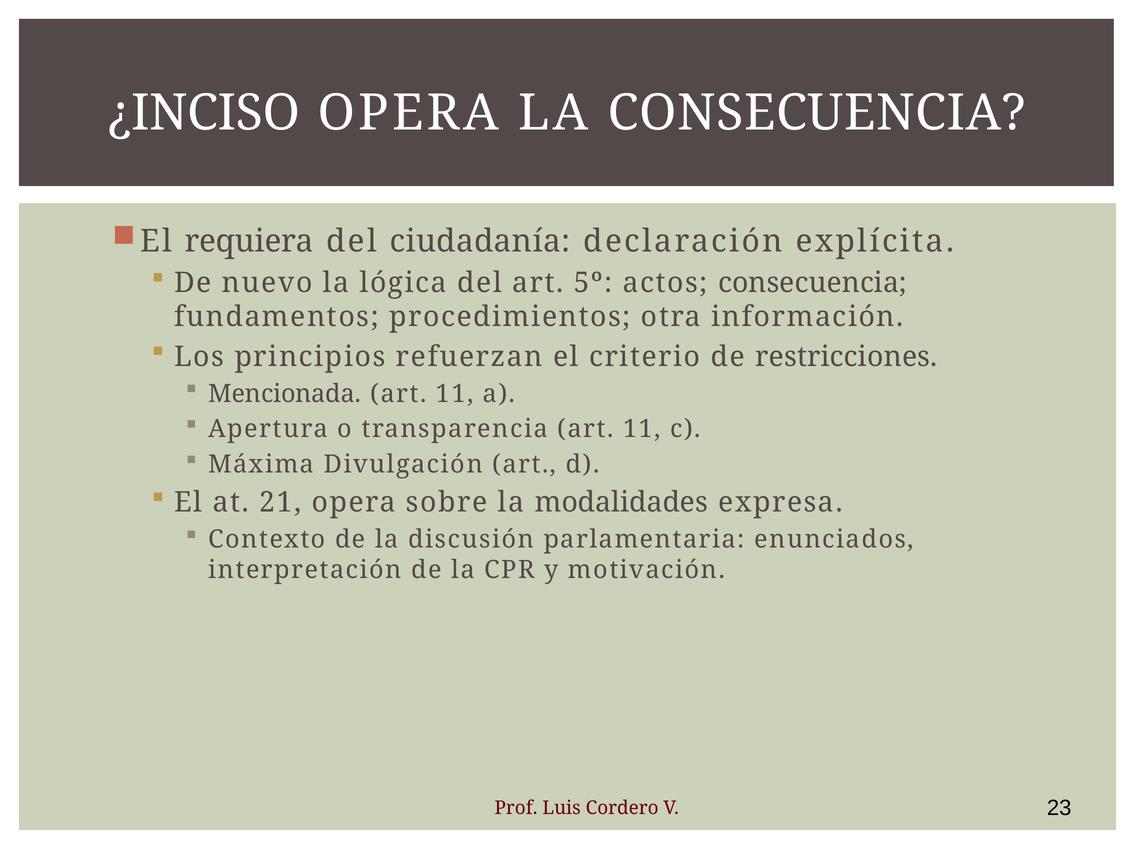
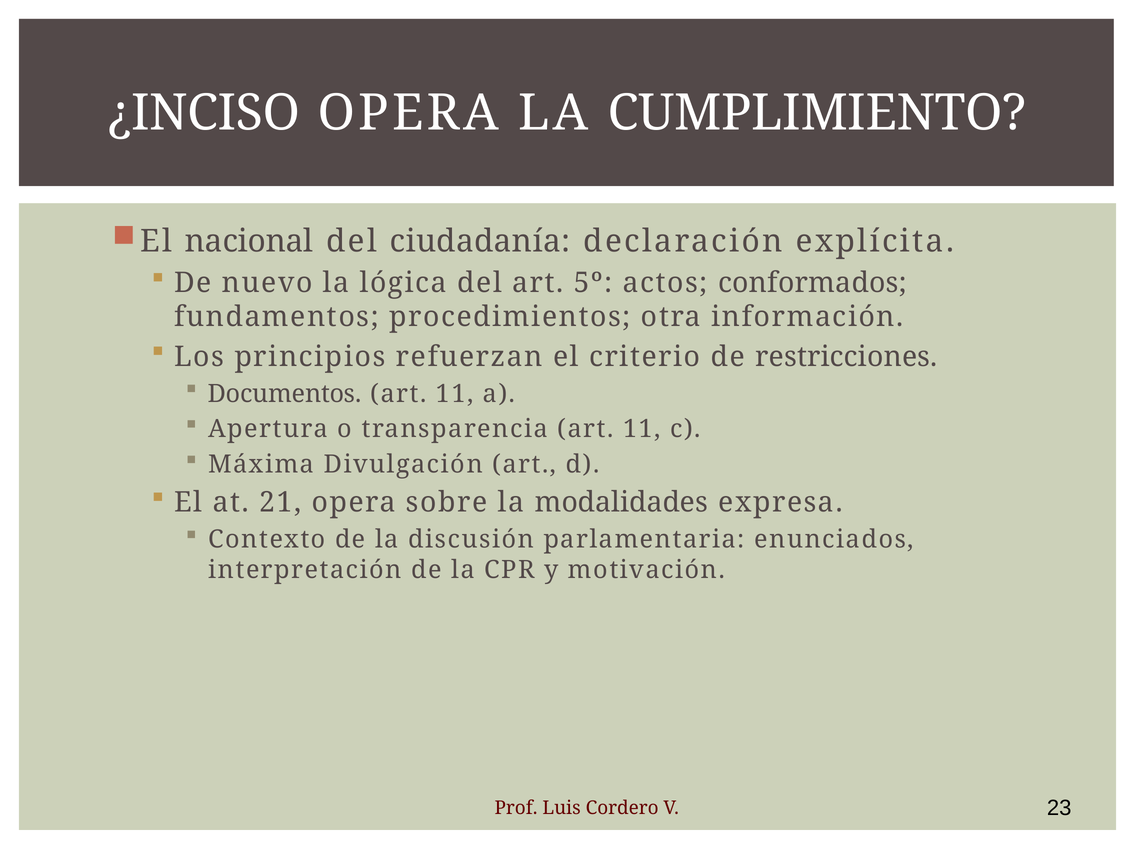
LA CONSECUENCIA: CONSECUENCIA -> CUMPLIMIENTO (817, 113)
requiera: requiera -> nacional (249, 241)
actos consecuencia: consecuencia -> conformados (812, 283)
Mencionada: Mencionada -> Documentos (285, 394)
